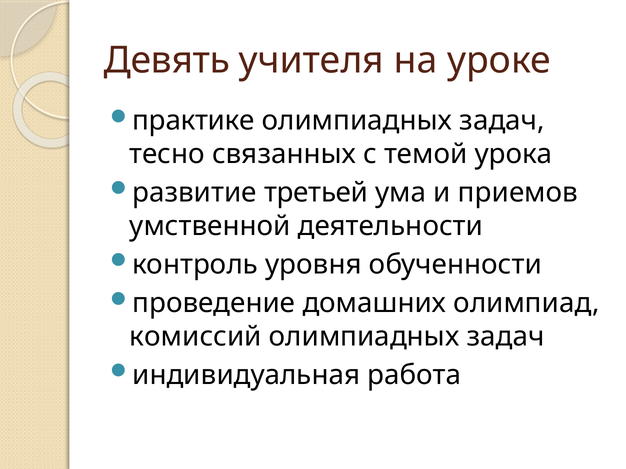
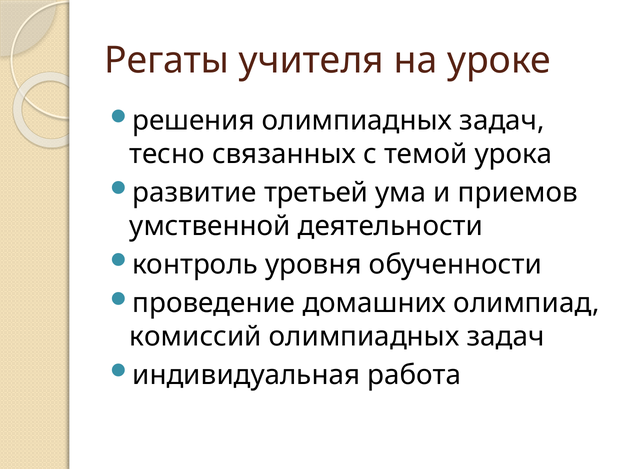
Девять: Девять -> Регаты (167, 61)
практике: практике -> решения (193, 121)
